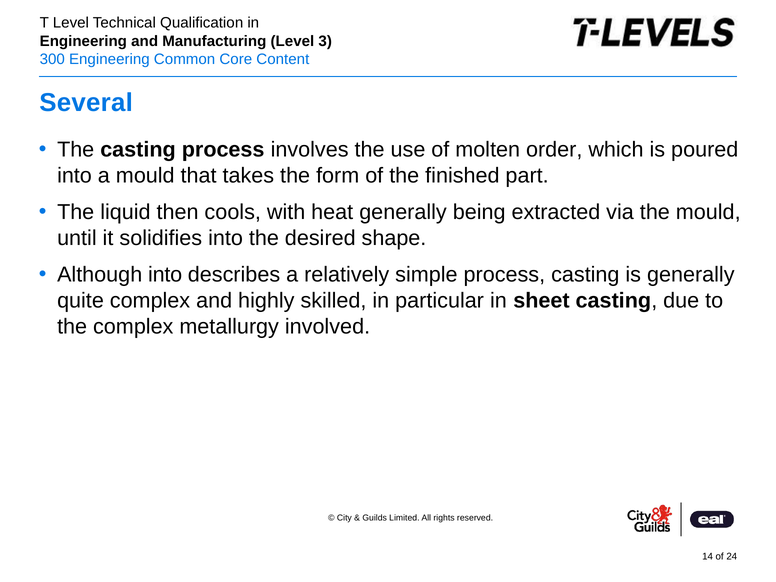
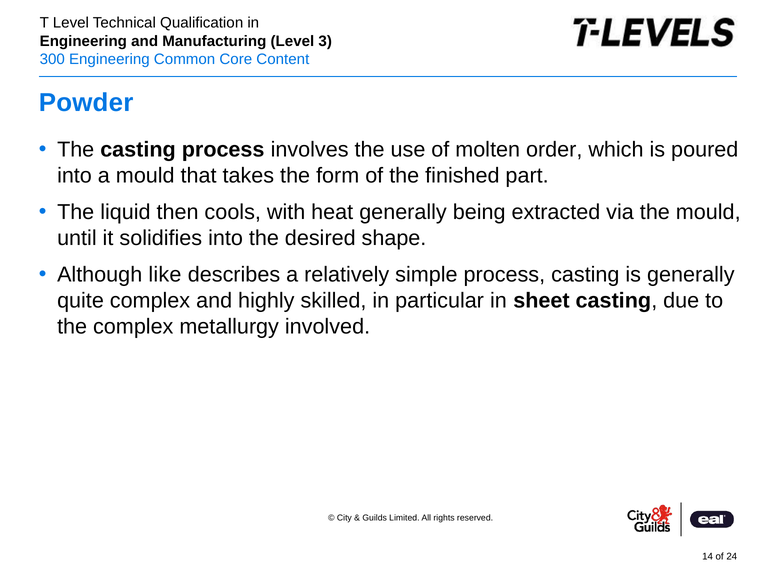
Several: Several -> Powder (86, 103)
Although into: into -> like (165, 275)
